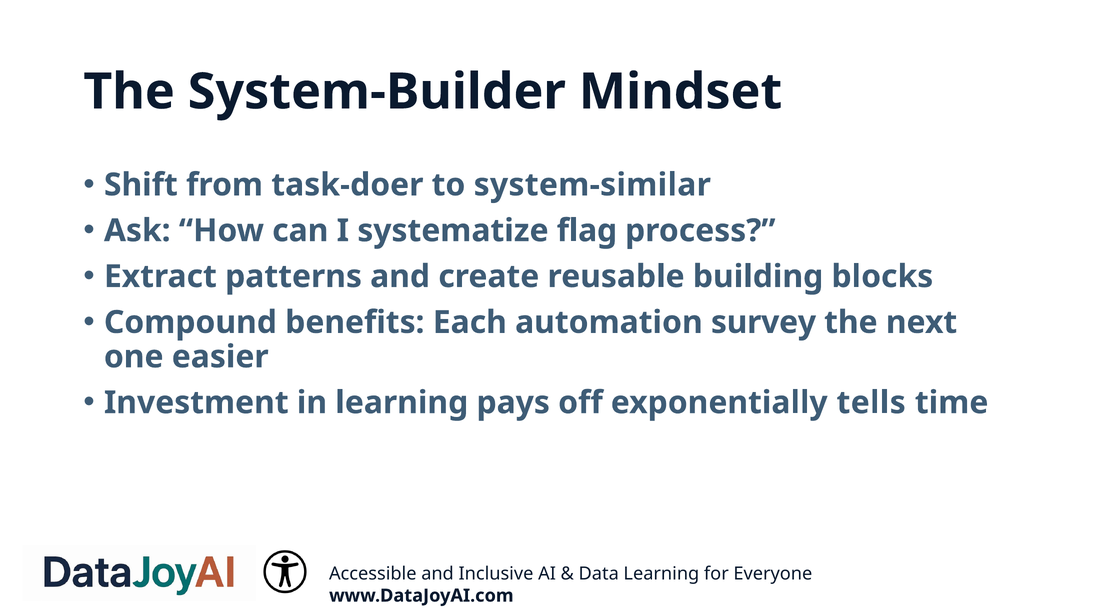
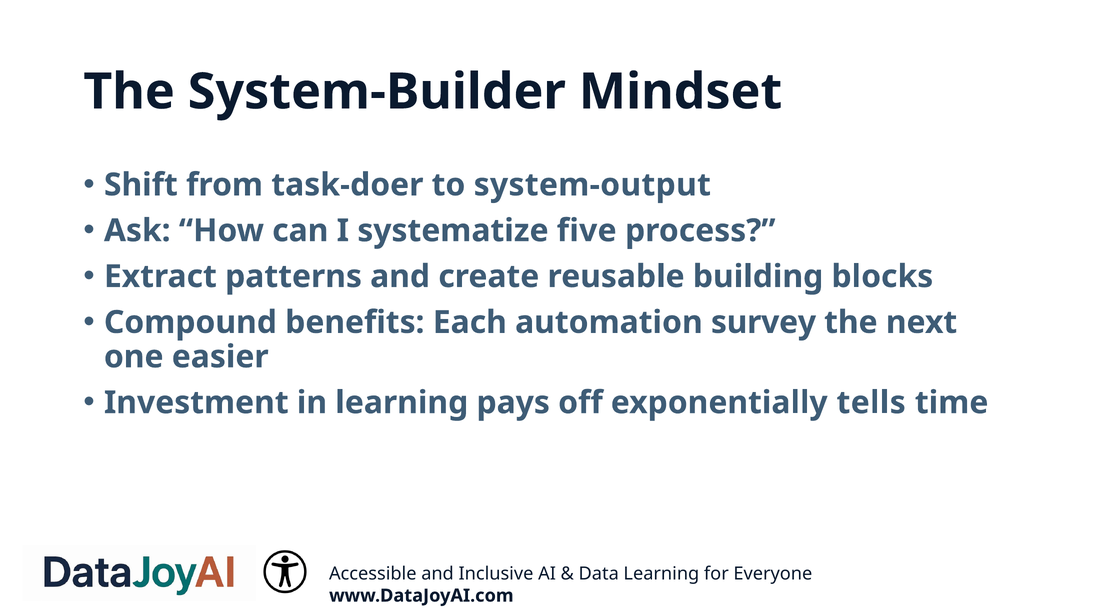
system-similar: system-similar -> system-output (592, 185)
flag: flag -> five (587, 231)
